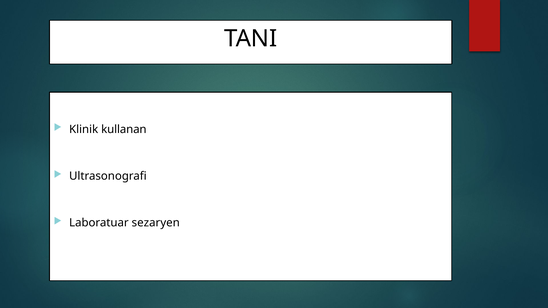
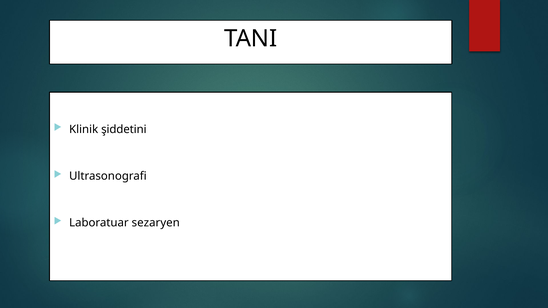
kullanan: kullanan -> şiddetini (124, 129)
